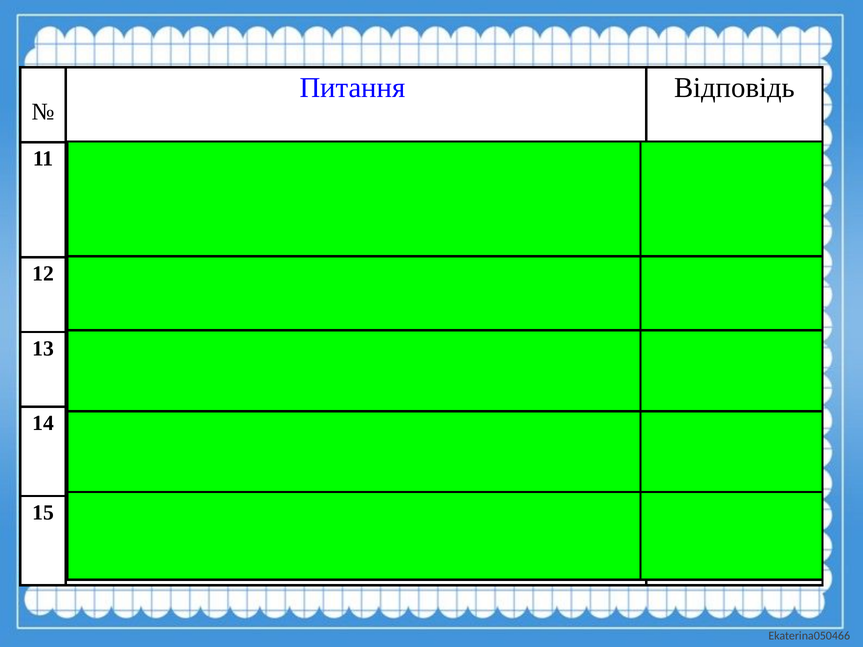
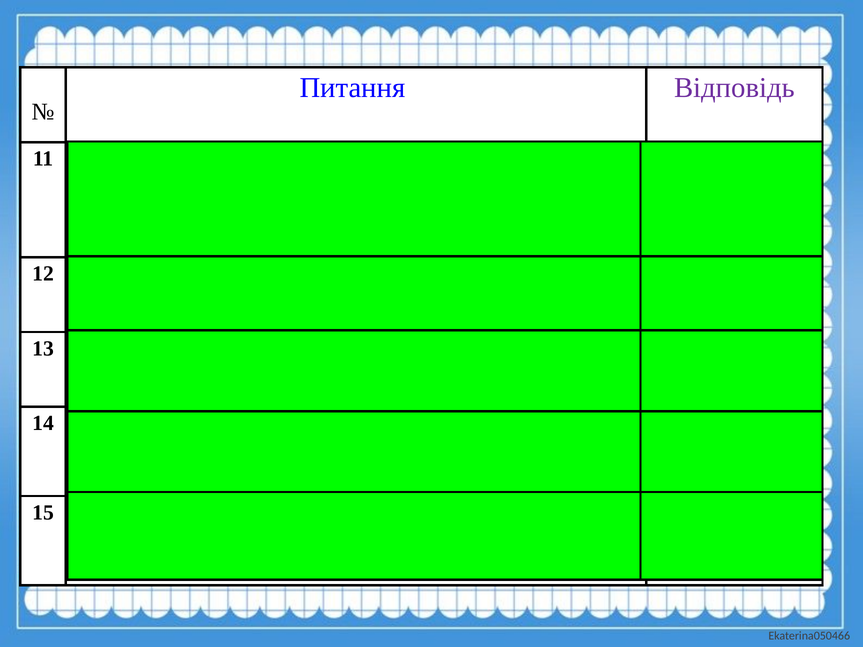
Відповідь colour: black -> purple (734, 88)
